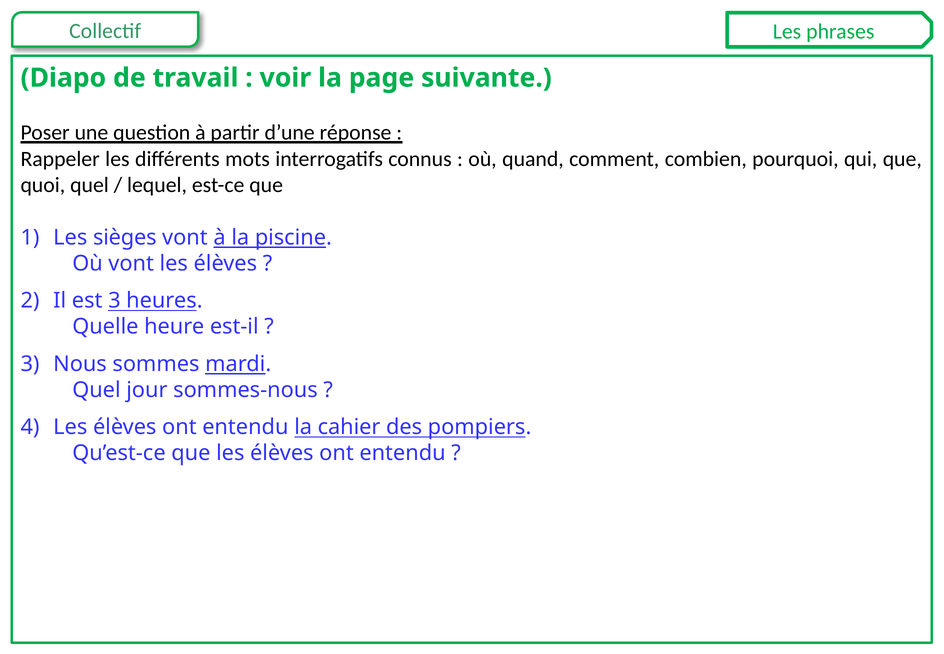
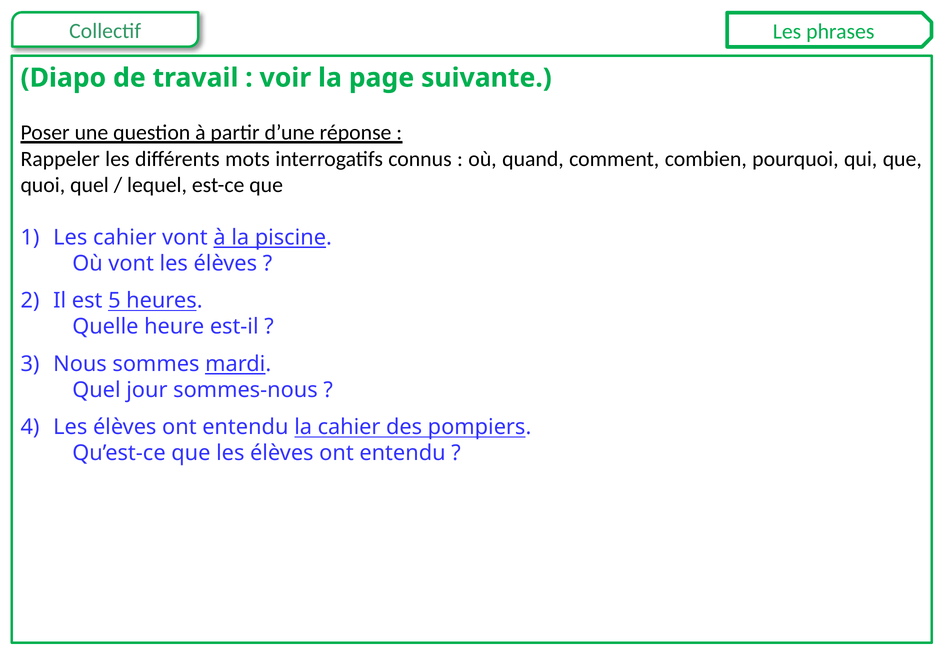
Les sièges: sièges -> cahier (125, 237)
est 3: 3 -> 5 (114, 301)
